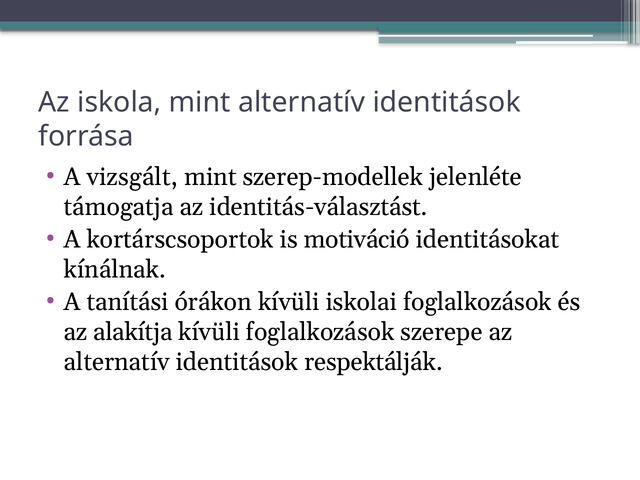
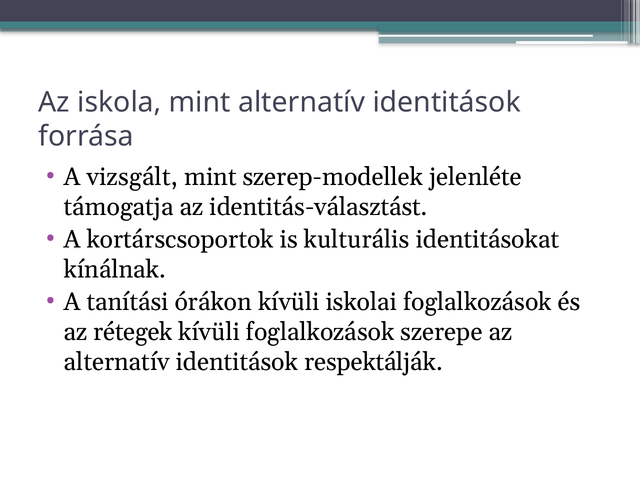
motiváció: motiváció -> kulturális (357, 240)
alakítja: alakítja -> rétegek (133, 332)
